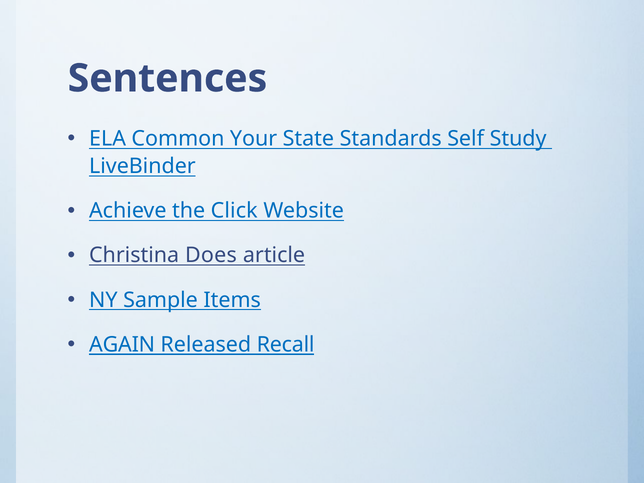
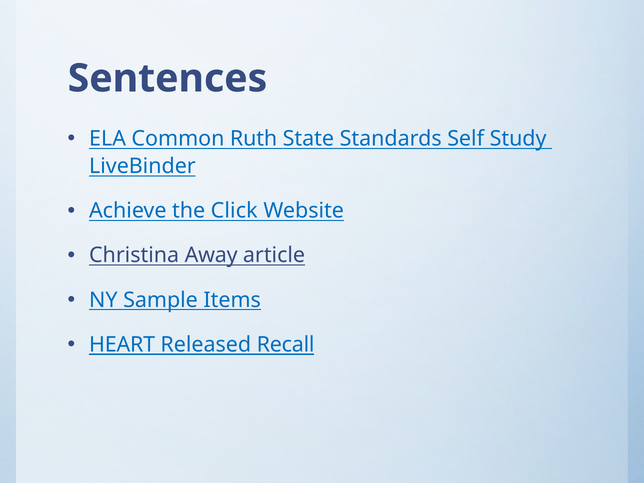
Your: Your -> Ruth (254, 139)
Does: Does -> Away (211, 255)
AGAIN: AGAIN -> HEART (122, 344)
